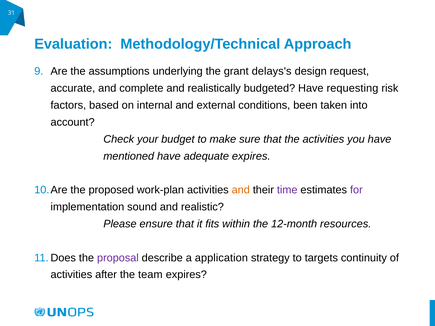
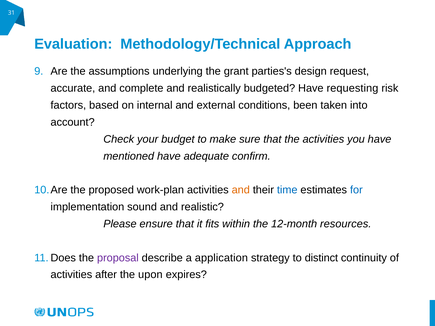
delays's: delays's -> parties's (272, 71)
adequate expires: expires -> confirm (251, 156)
time colour: purple -> blue (287, 190)
for colour: purple -> blue (356, 190)
targets: targets -> distinct (321, 258)
team: team -> upon (150, 275)
